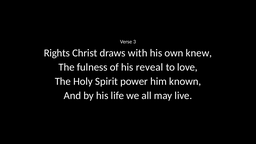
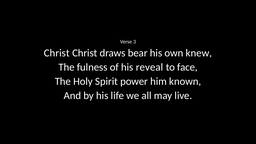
Rights: Rights -> Christ (57, 53)
with: with -> bear (138, 53)
love: love -> face (187, 67)
